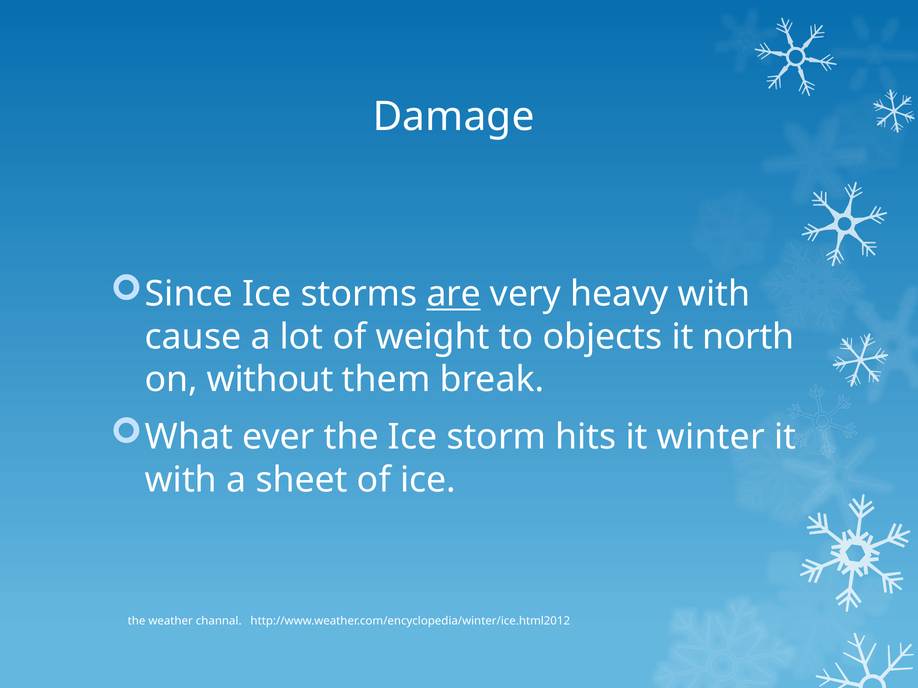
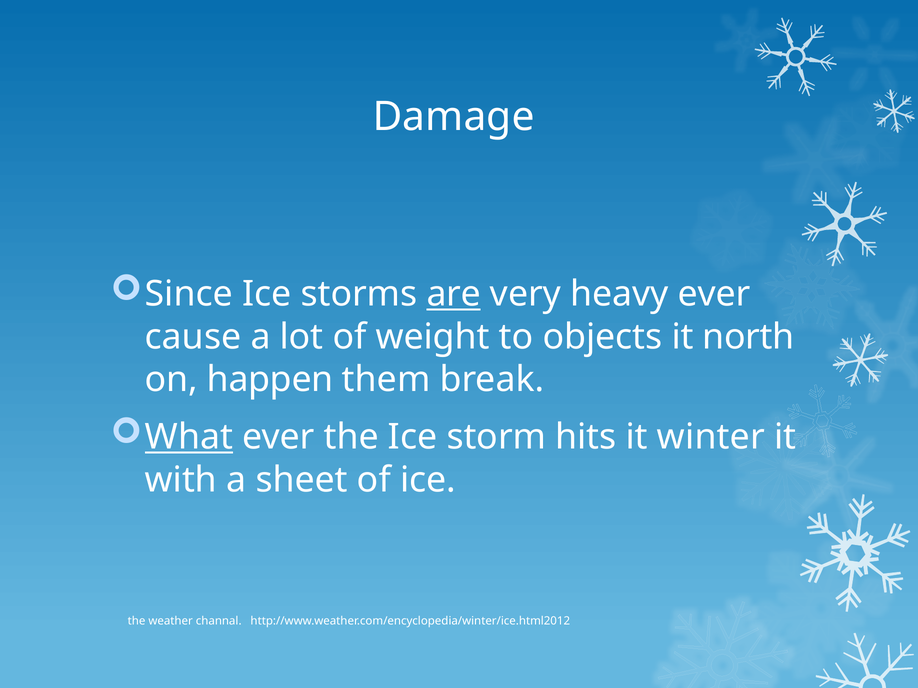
heavy with: with -> ever (714, 294)
without: without -> happen (270, 380)
What underline: none -> present (189, 437)
